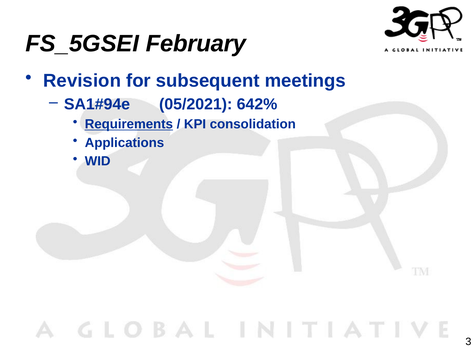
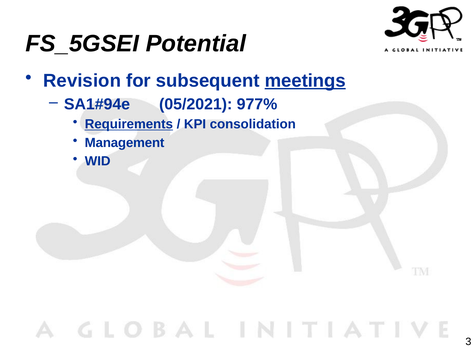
February: February -> Potential (196, 44)
meetings underline: none -> present (305, 81)
642%: 642% -> 977% (257, 104)
Applications: Applications -> Management (125, 143)
